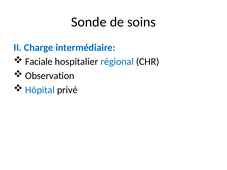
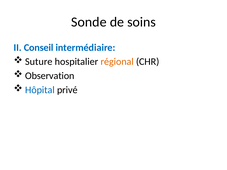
Charge: Charge -> Conseil (39, 48)
Faciale: Faciale -> Suture (39, 62)
régional colour: blue -> orange (117, 62)
